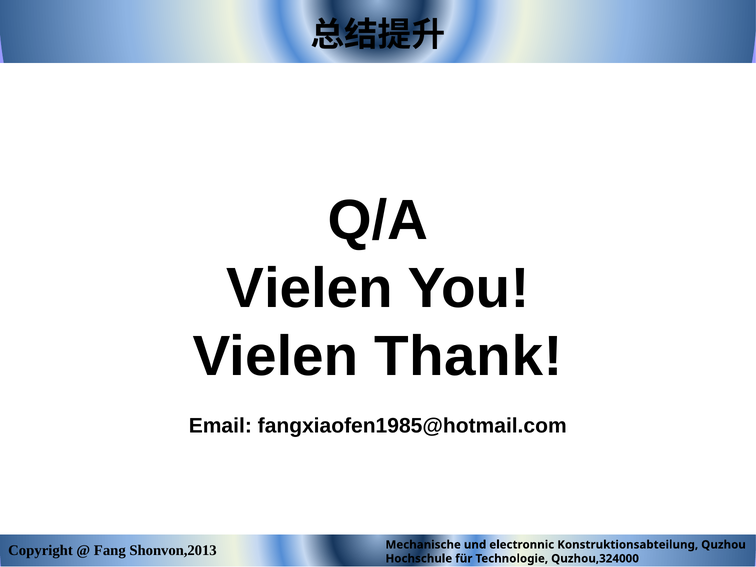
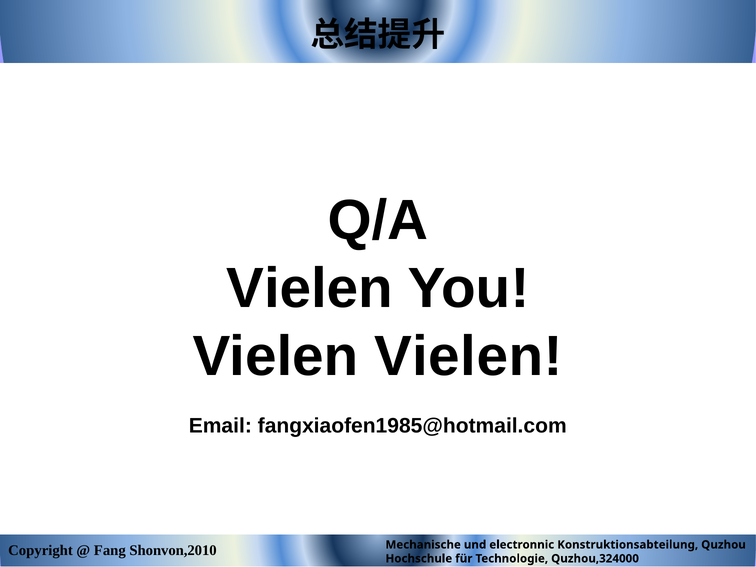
Vielen Thank: Thank -> Vielen (468, 357)
Shonvon,2013: Shonvon,2013 -> Shonvon,2010 (173, 550)
